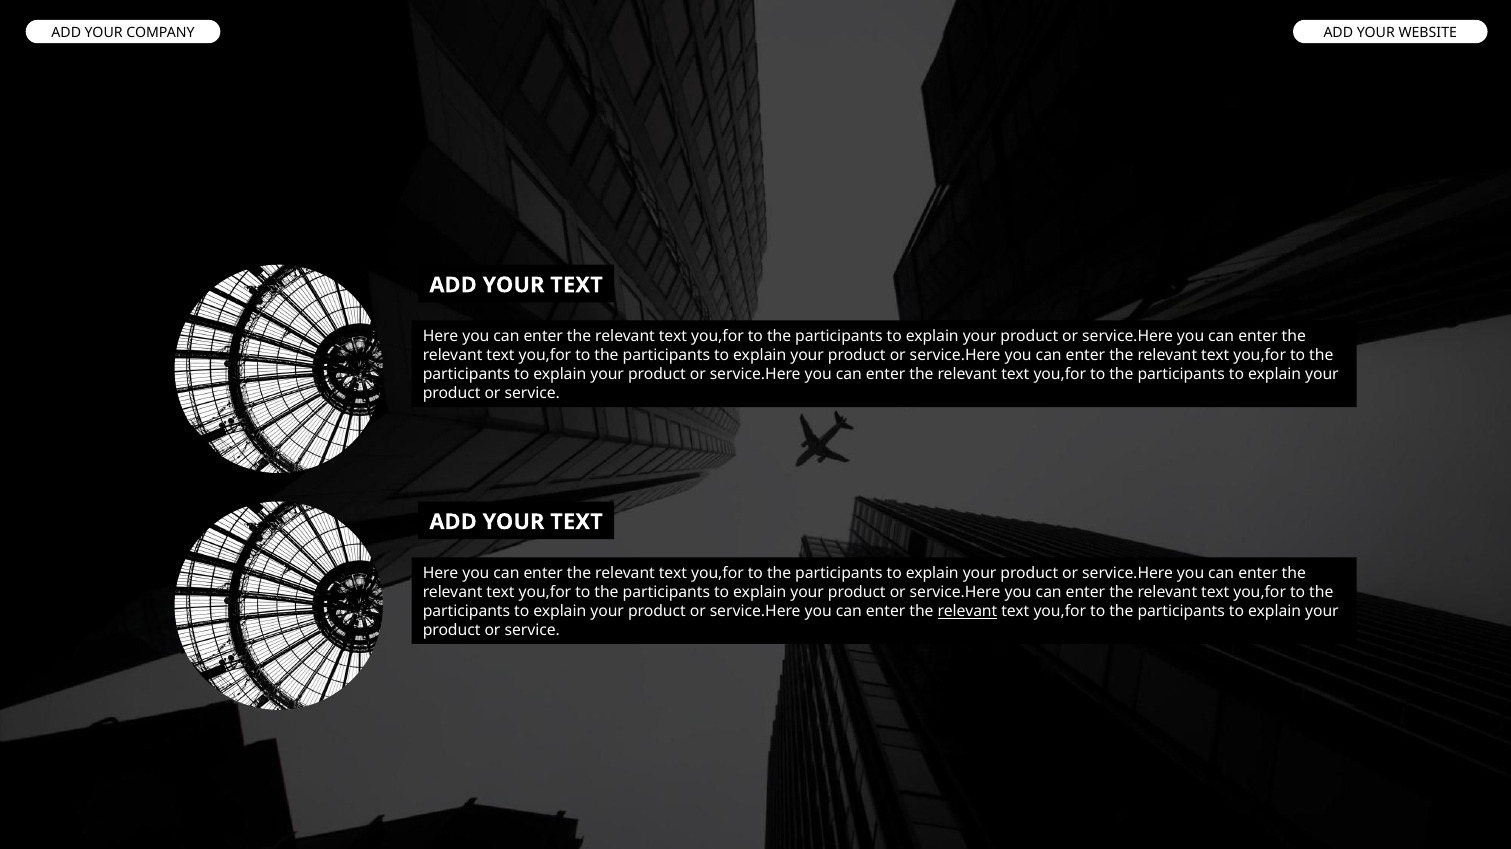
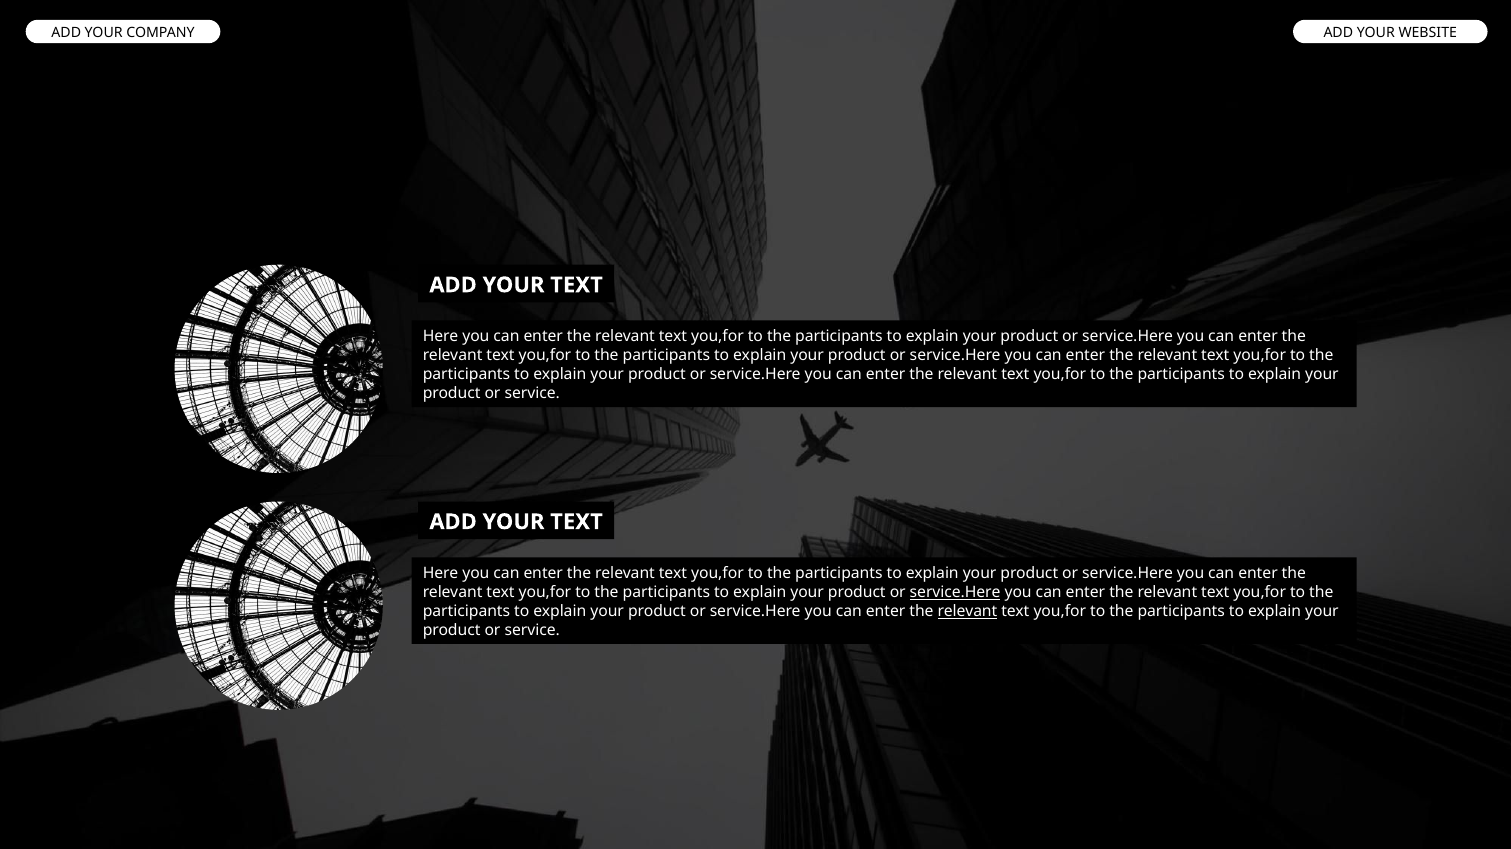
service.Here underline: none -> present (955, 592)
